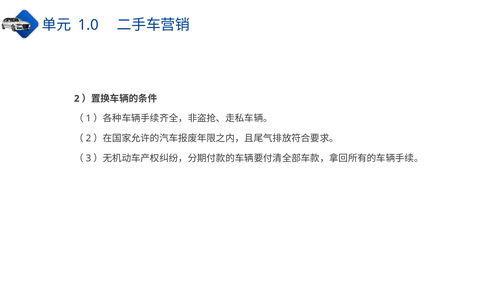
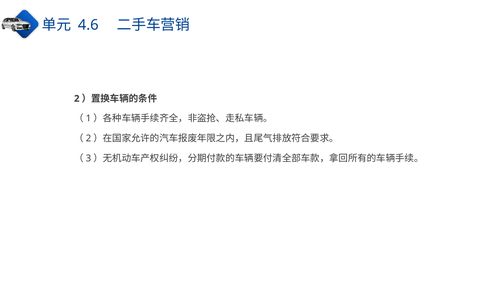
1.0: 1.0 -> 4.6 (88, 25)
